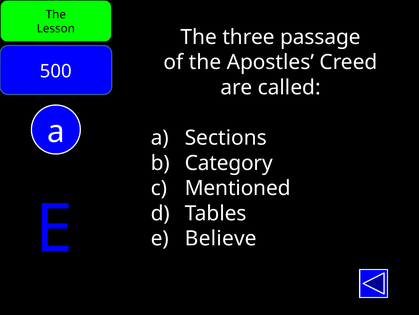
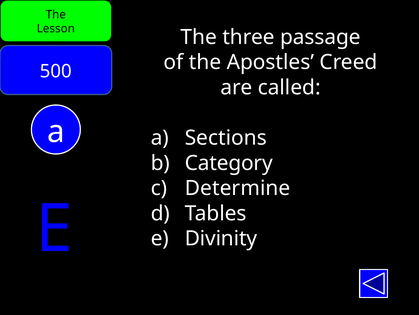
Mentioned: Mentioned -> Determine (238, 188)
Believe: Believe -> Divinity (221, 238)
